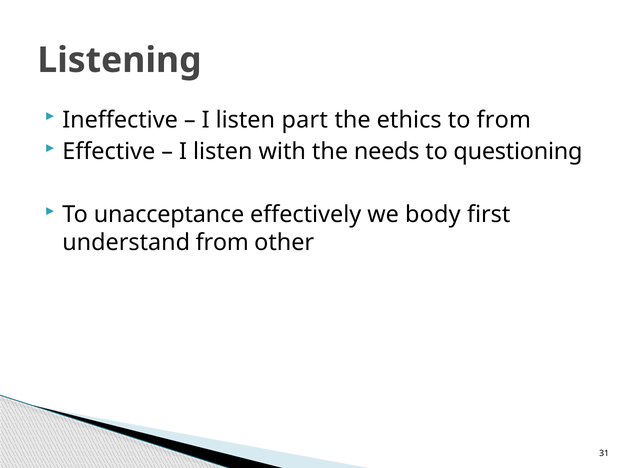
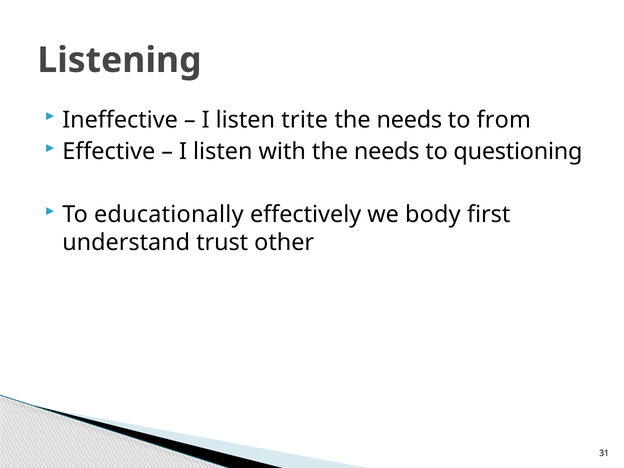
part: part -> trite (305, 120)
ethics: ethics -> needs (409, 120)
unacceptance: unacceptance -> educationally (169, 215)
understand from: from -> trust (222, 243)
